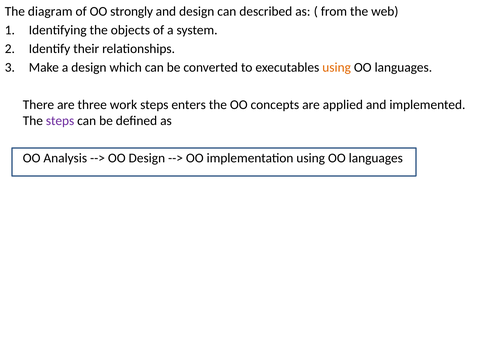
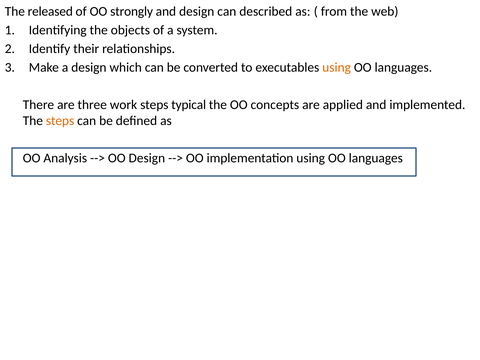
diagram: diagram -> released (50, 11)
enters: enters -> typical (189, 105)
steps colour: purple -> orange (60, 121)
